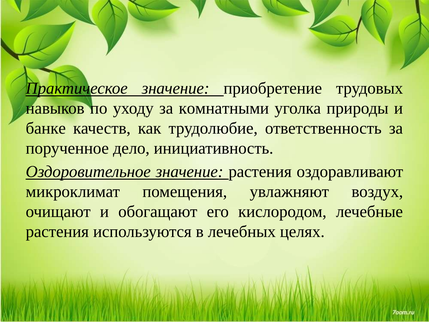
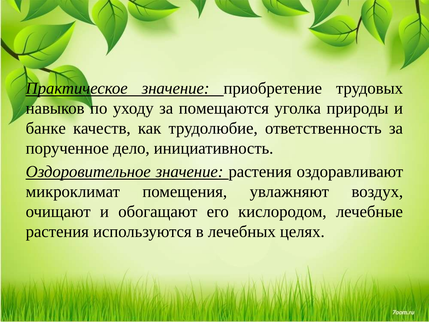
комнатными: комнатными -> помещаются (224, 108)
